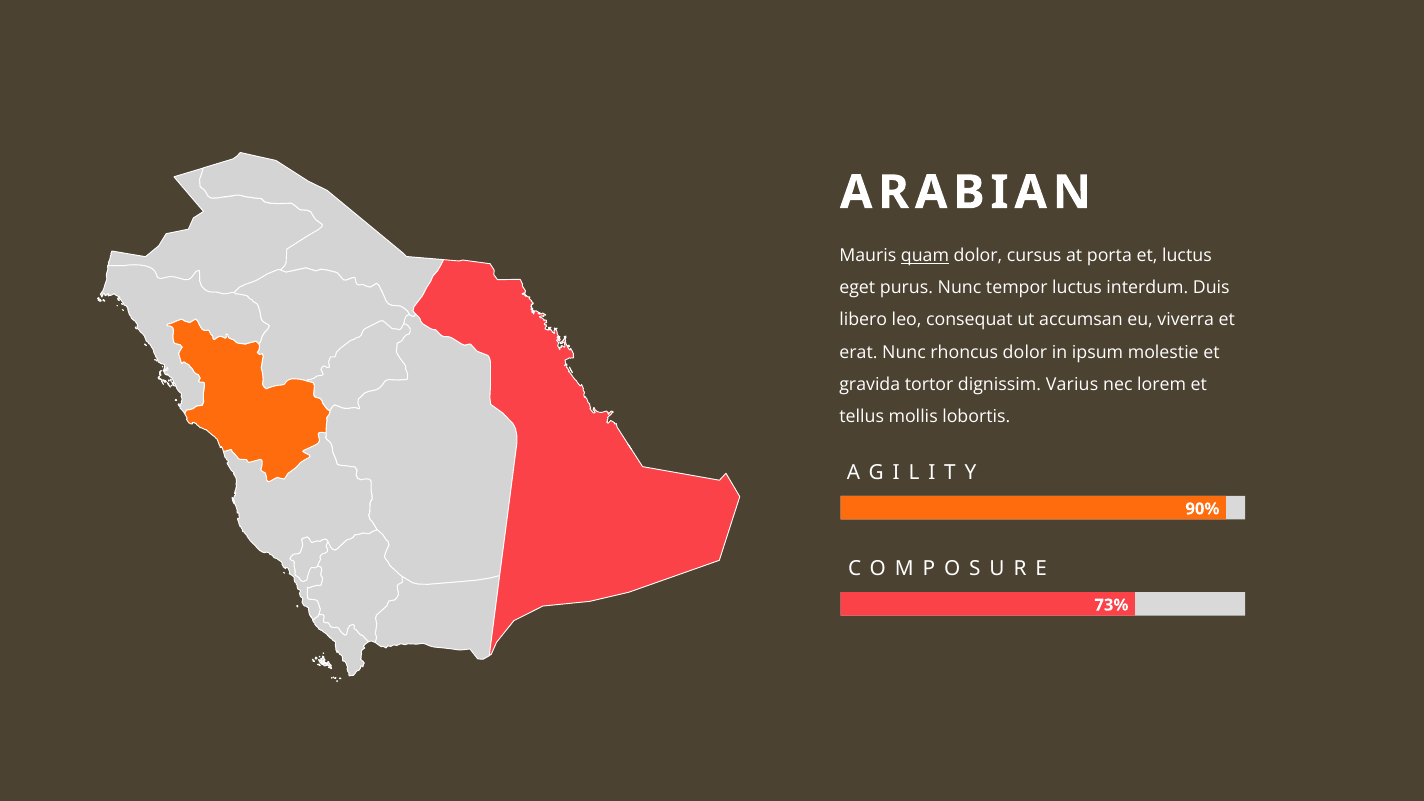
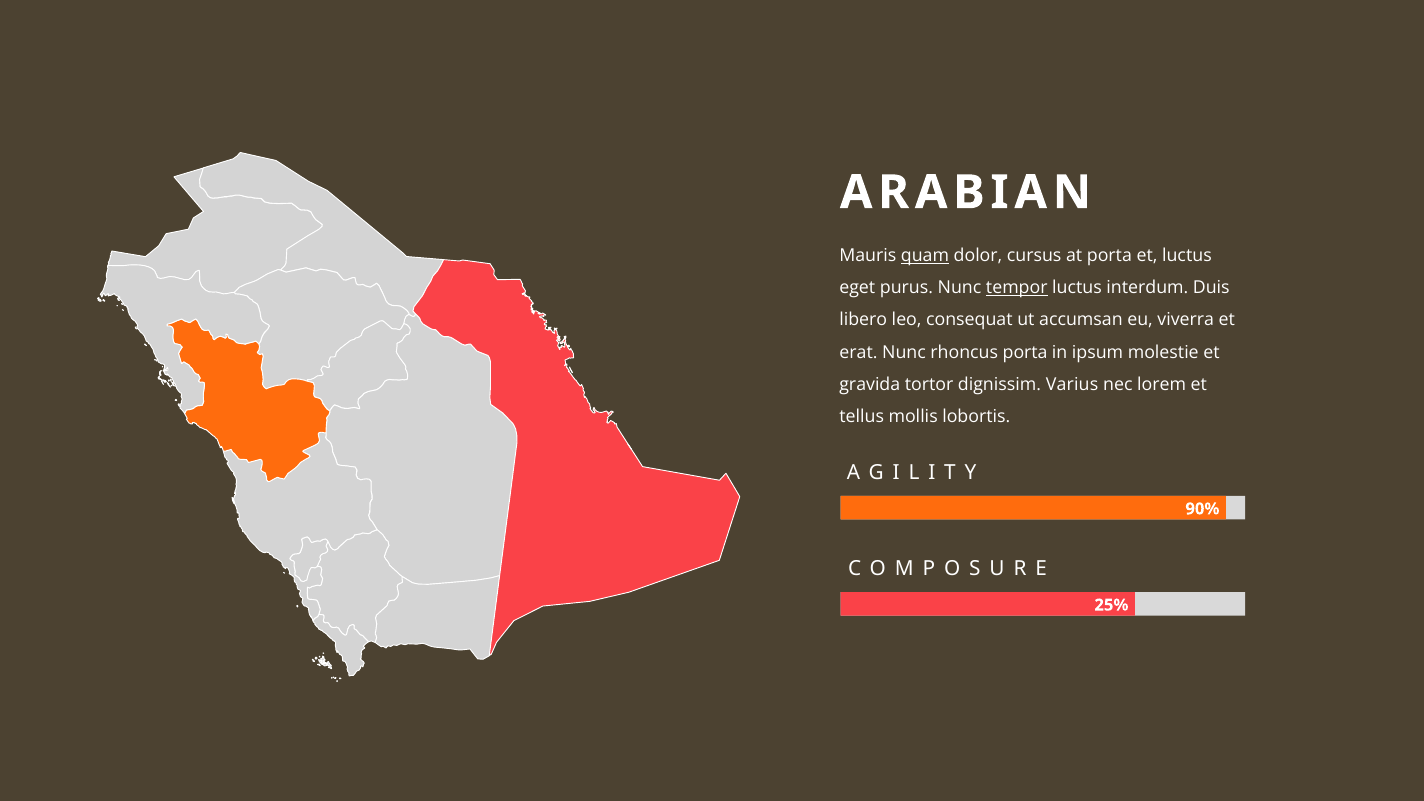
tempor underline: none -> present (1017, 288)
rhoncus dolor: dolor -> porta (1025, 352)
73%: 73% -> 25% (1111, 605)
